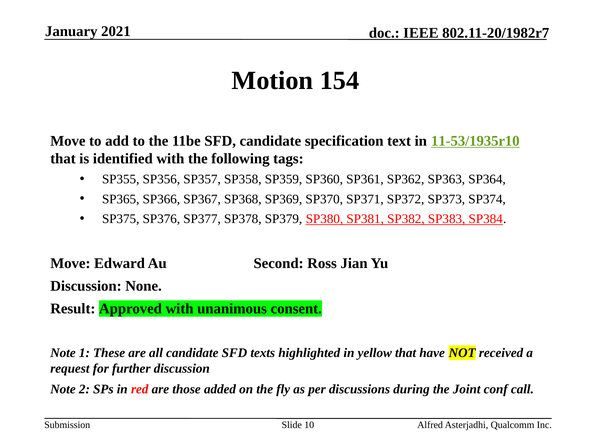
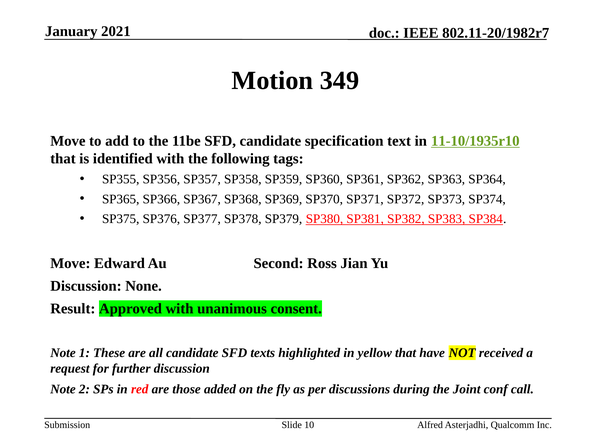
154: 154 -> 349 (340, 81)
11-53/1935r10: 11-53/1935r10 -> 11-10/1935r10 (475, 141)
